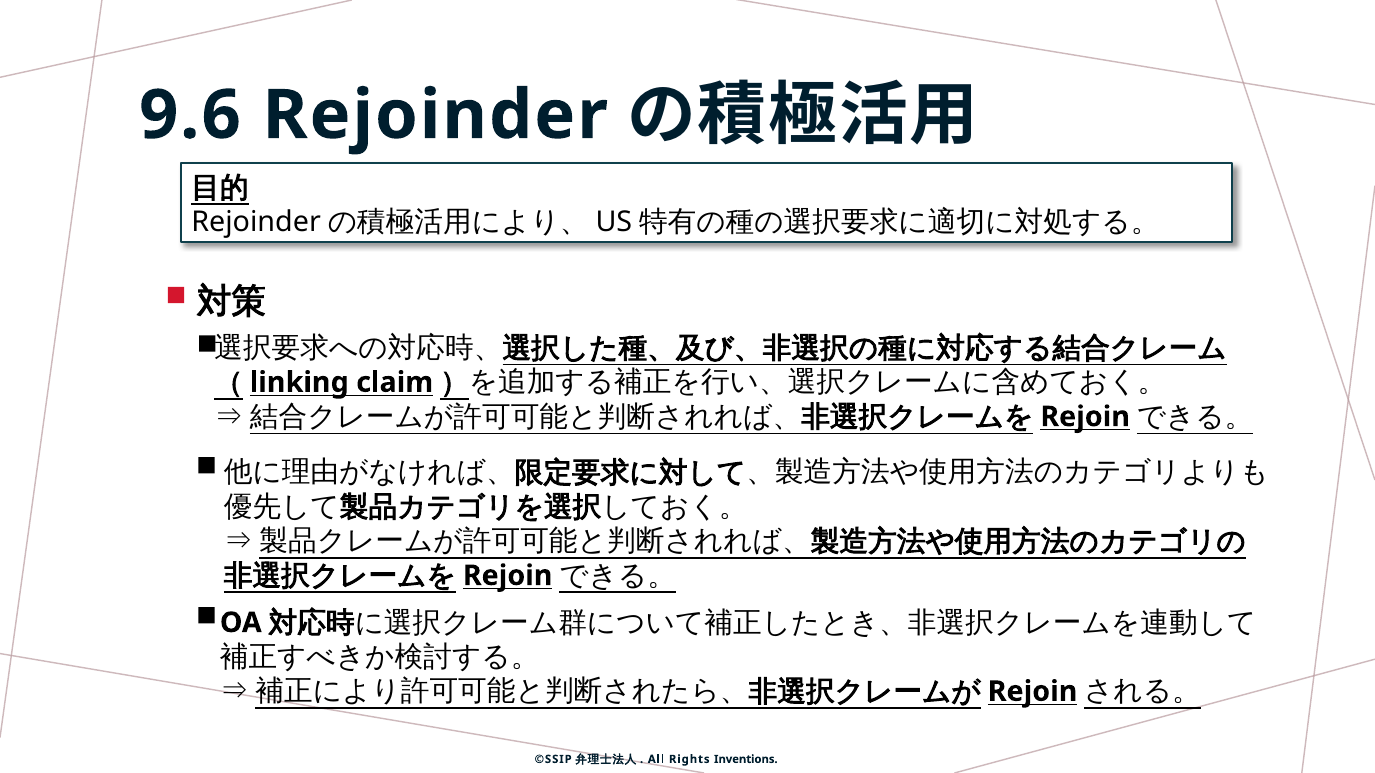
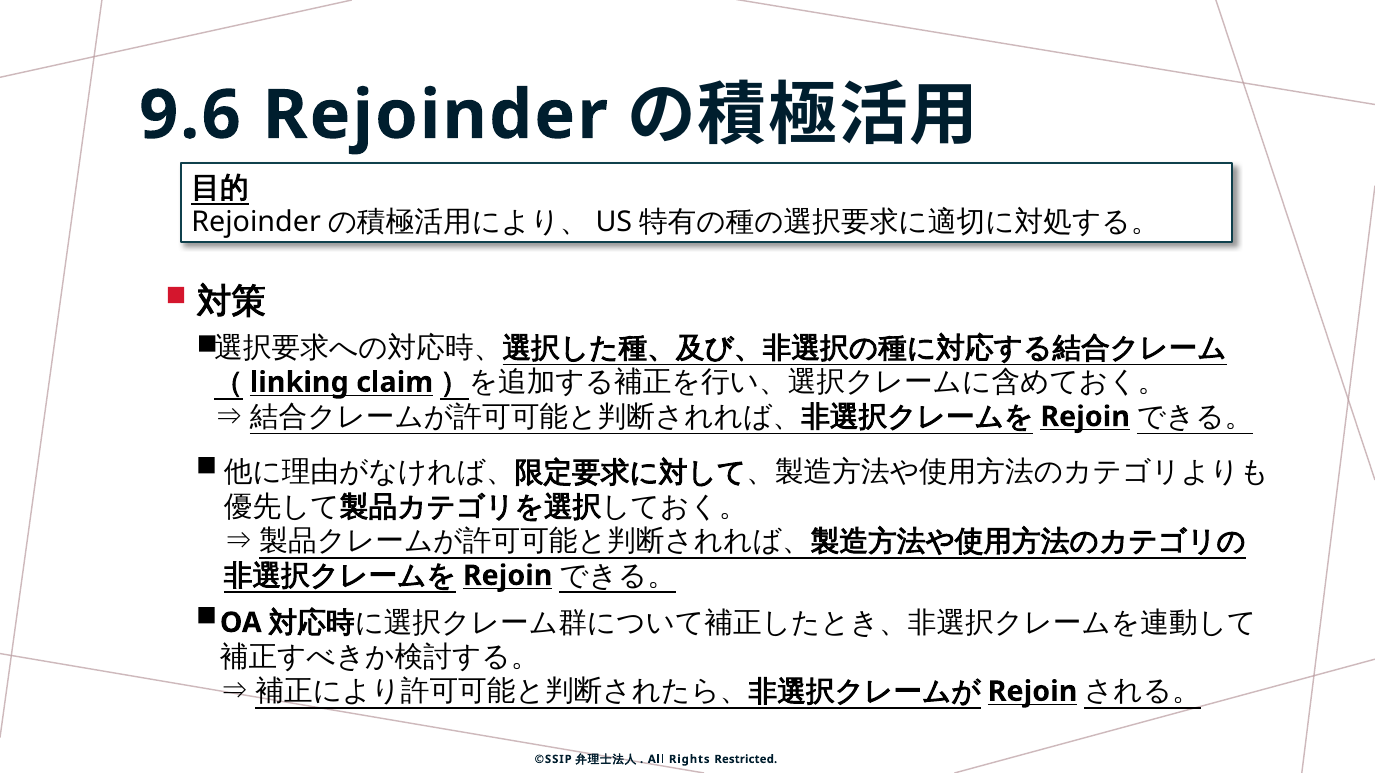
Inventions: Inventions -> Restricted (746, 760)
